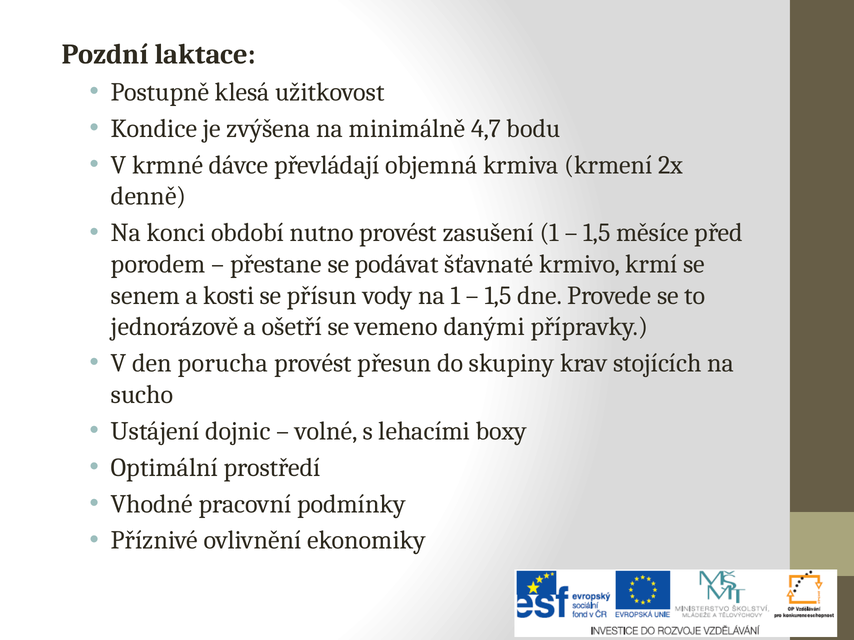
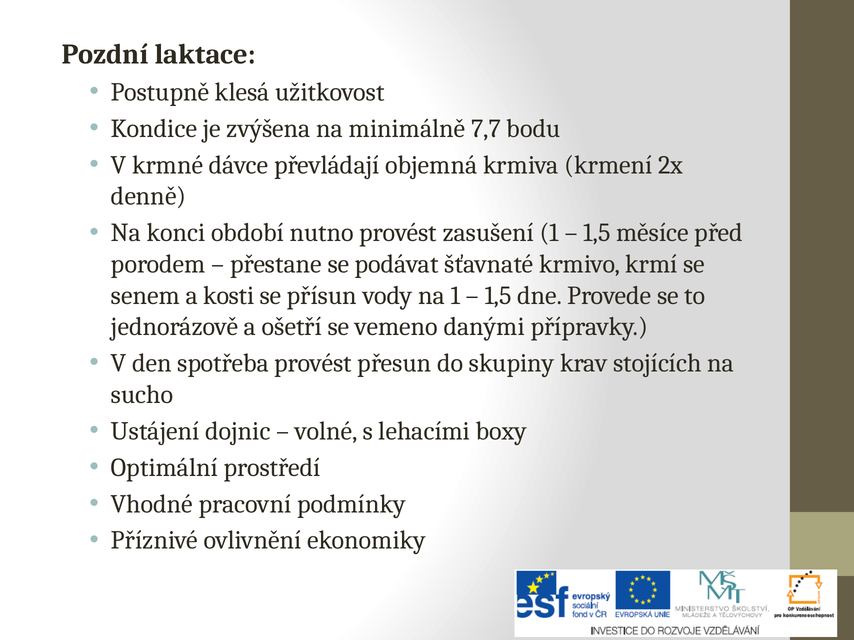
4,7: 4,7 -> 7,7 (486, 129)
porucha: porucha -> spotřeba (223, 363)
